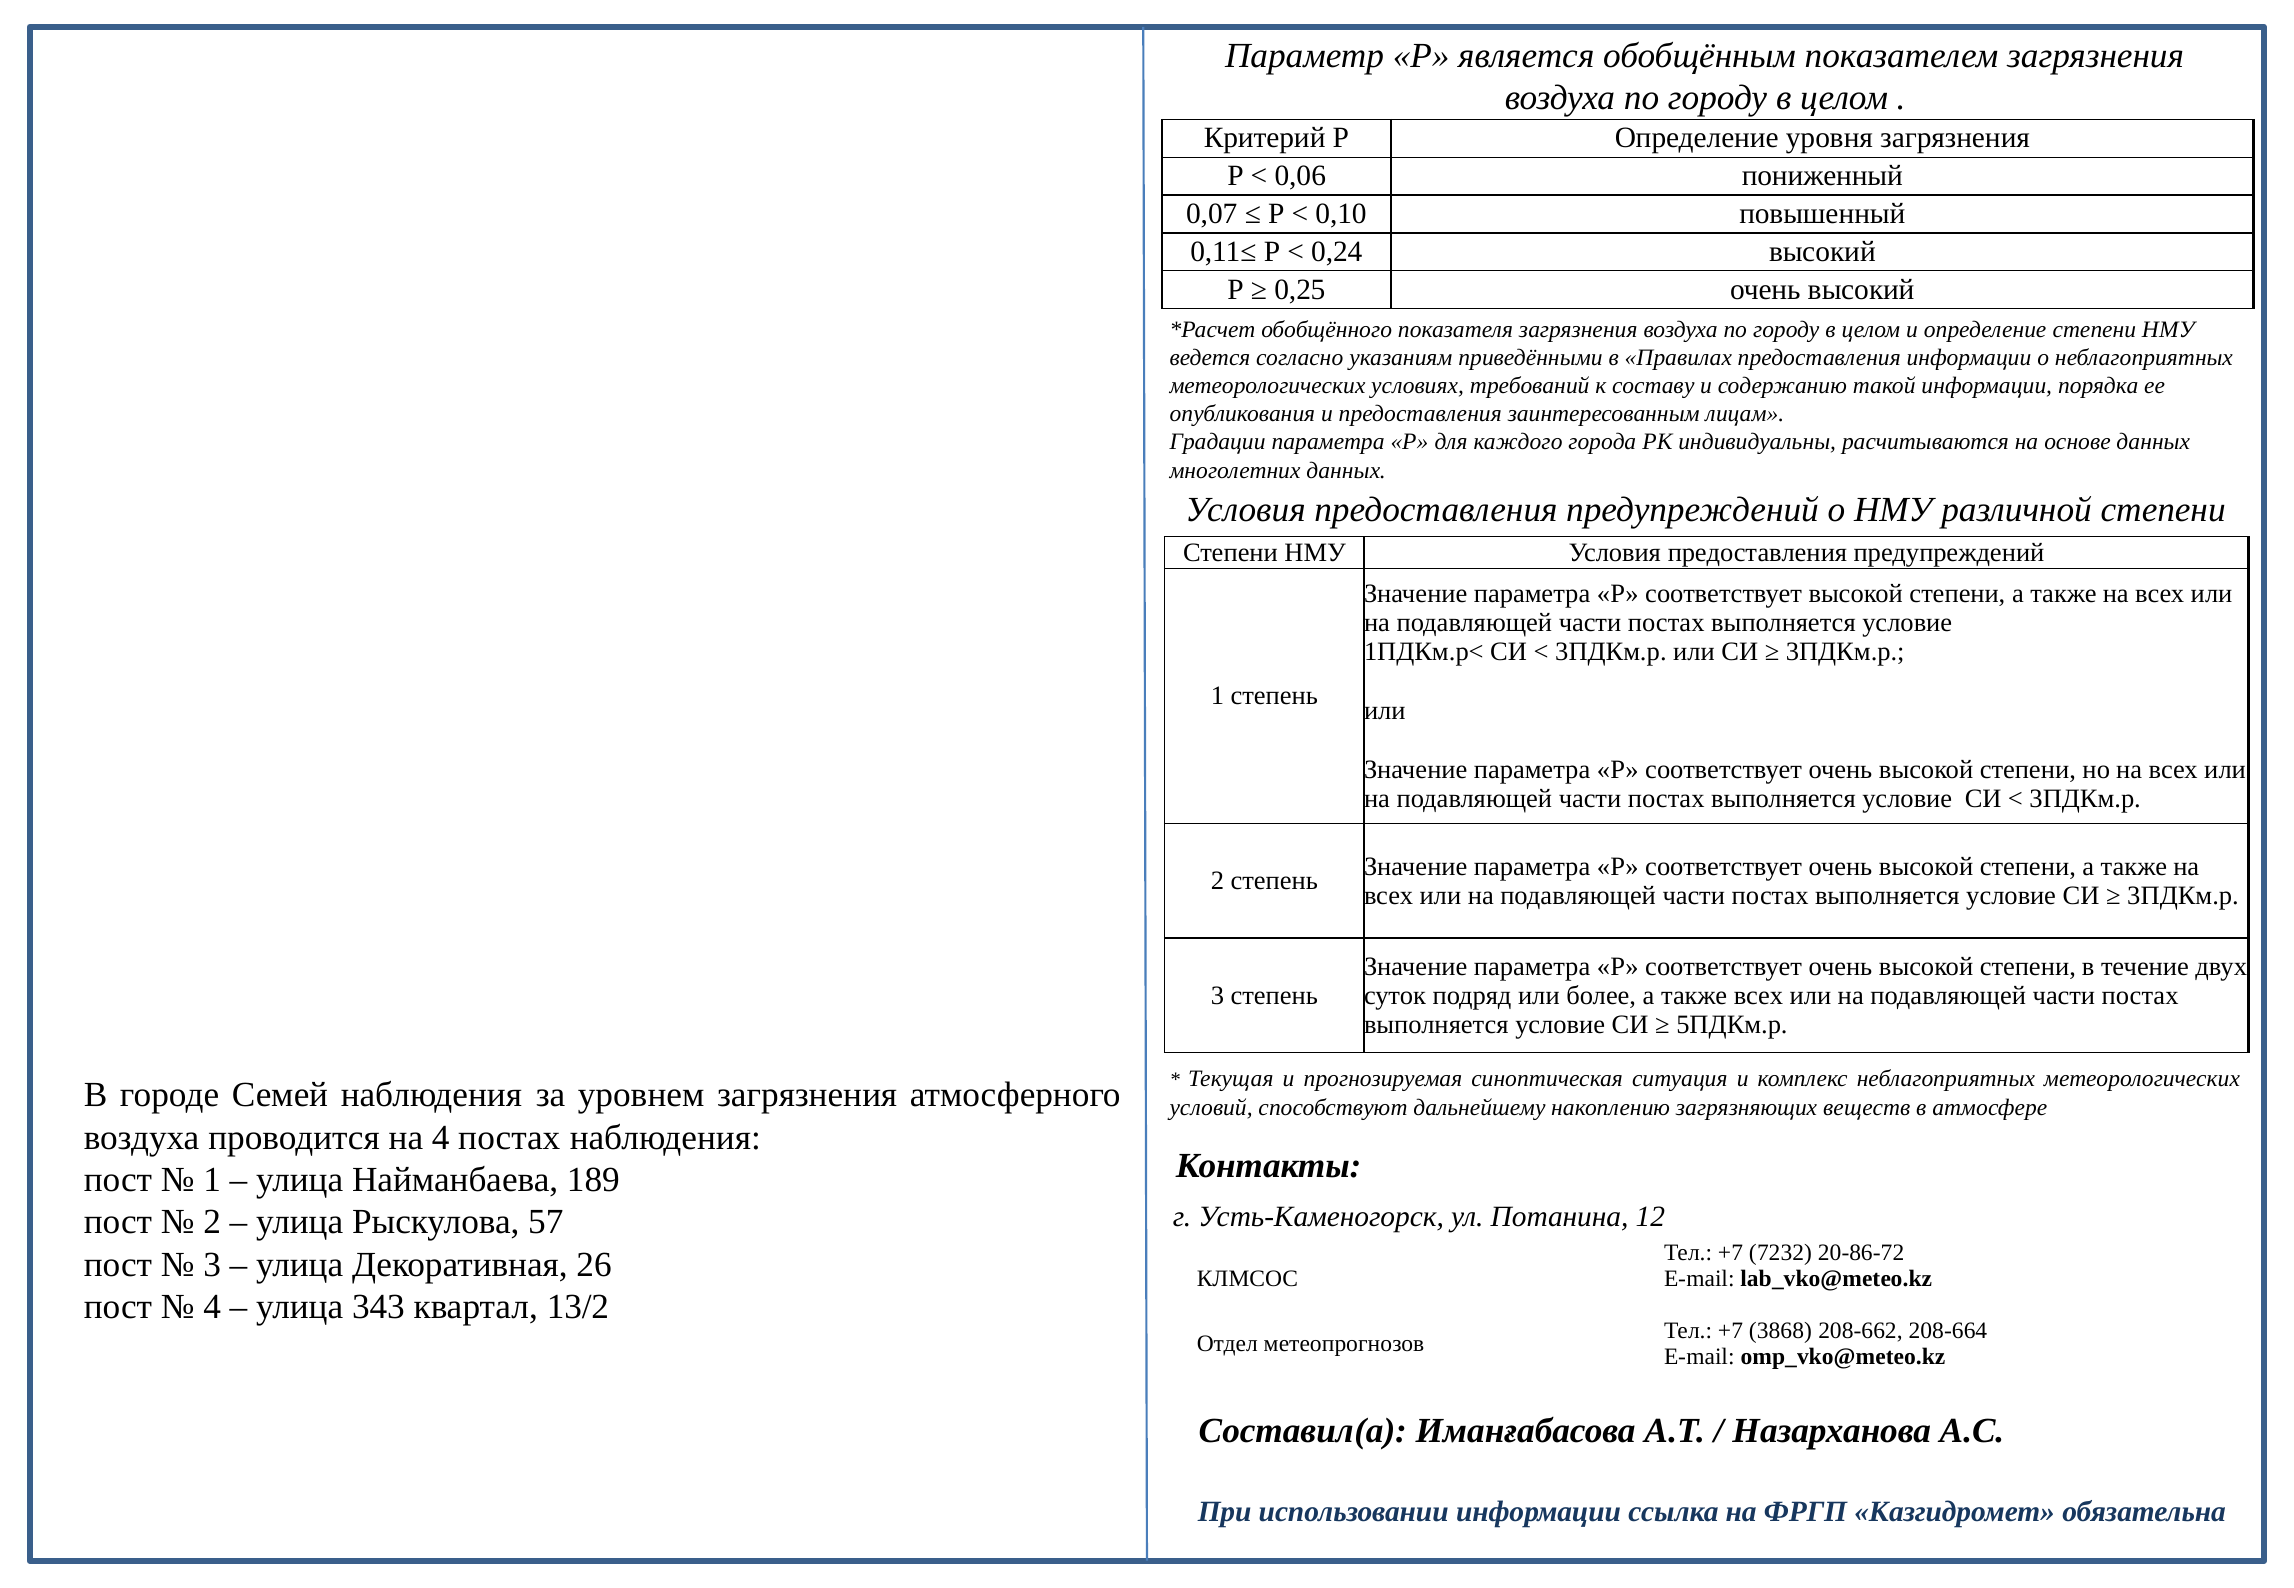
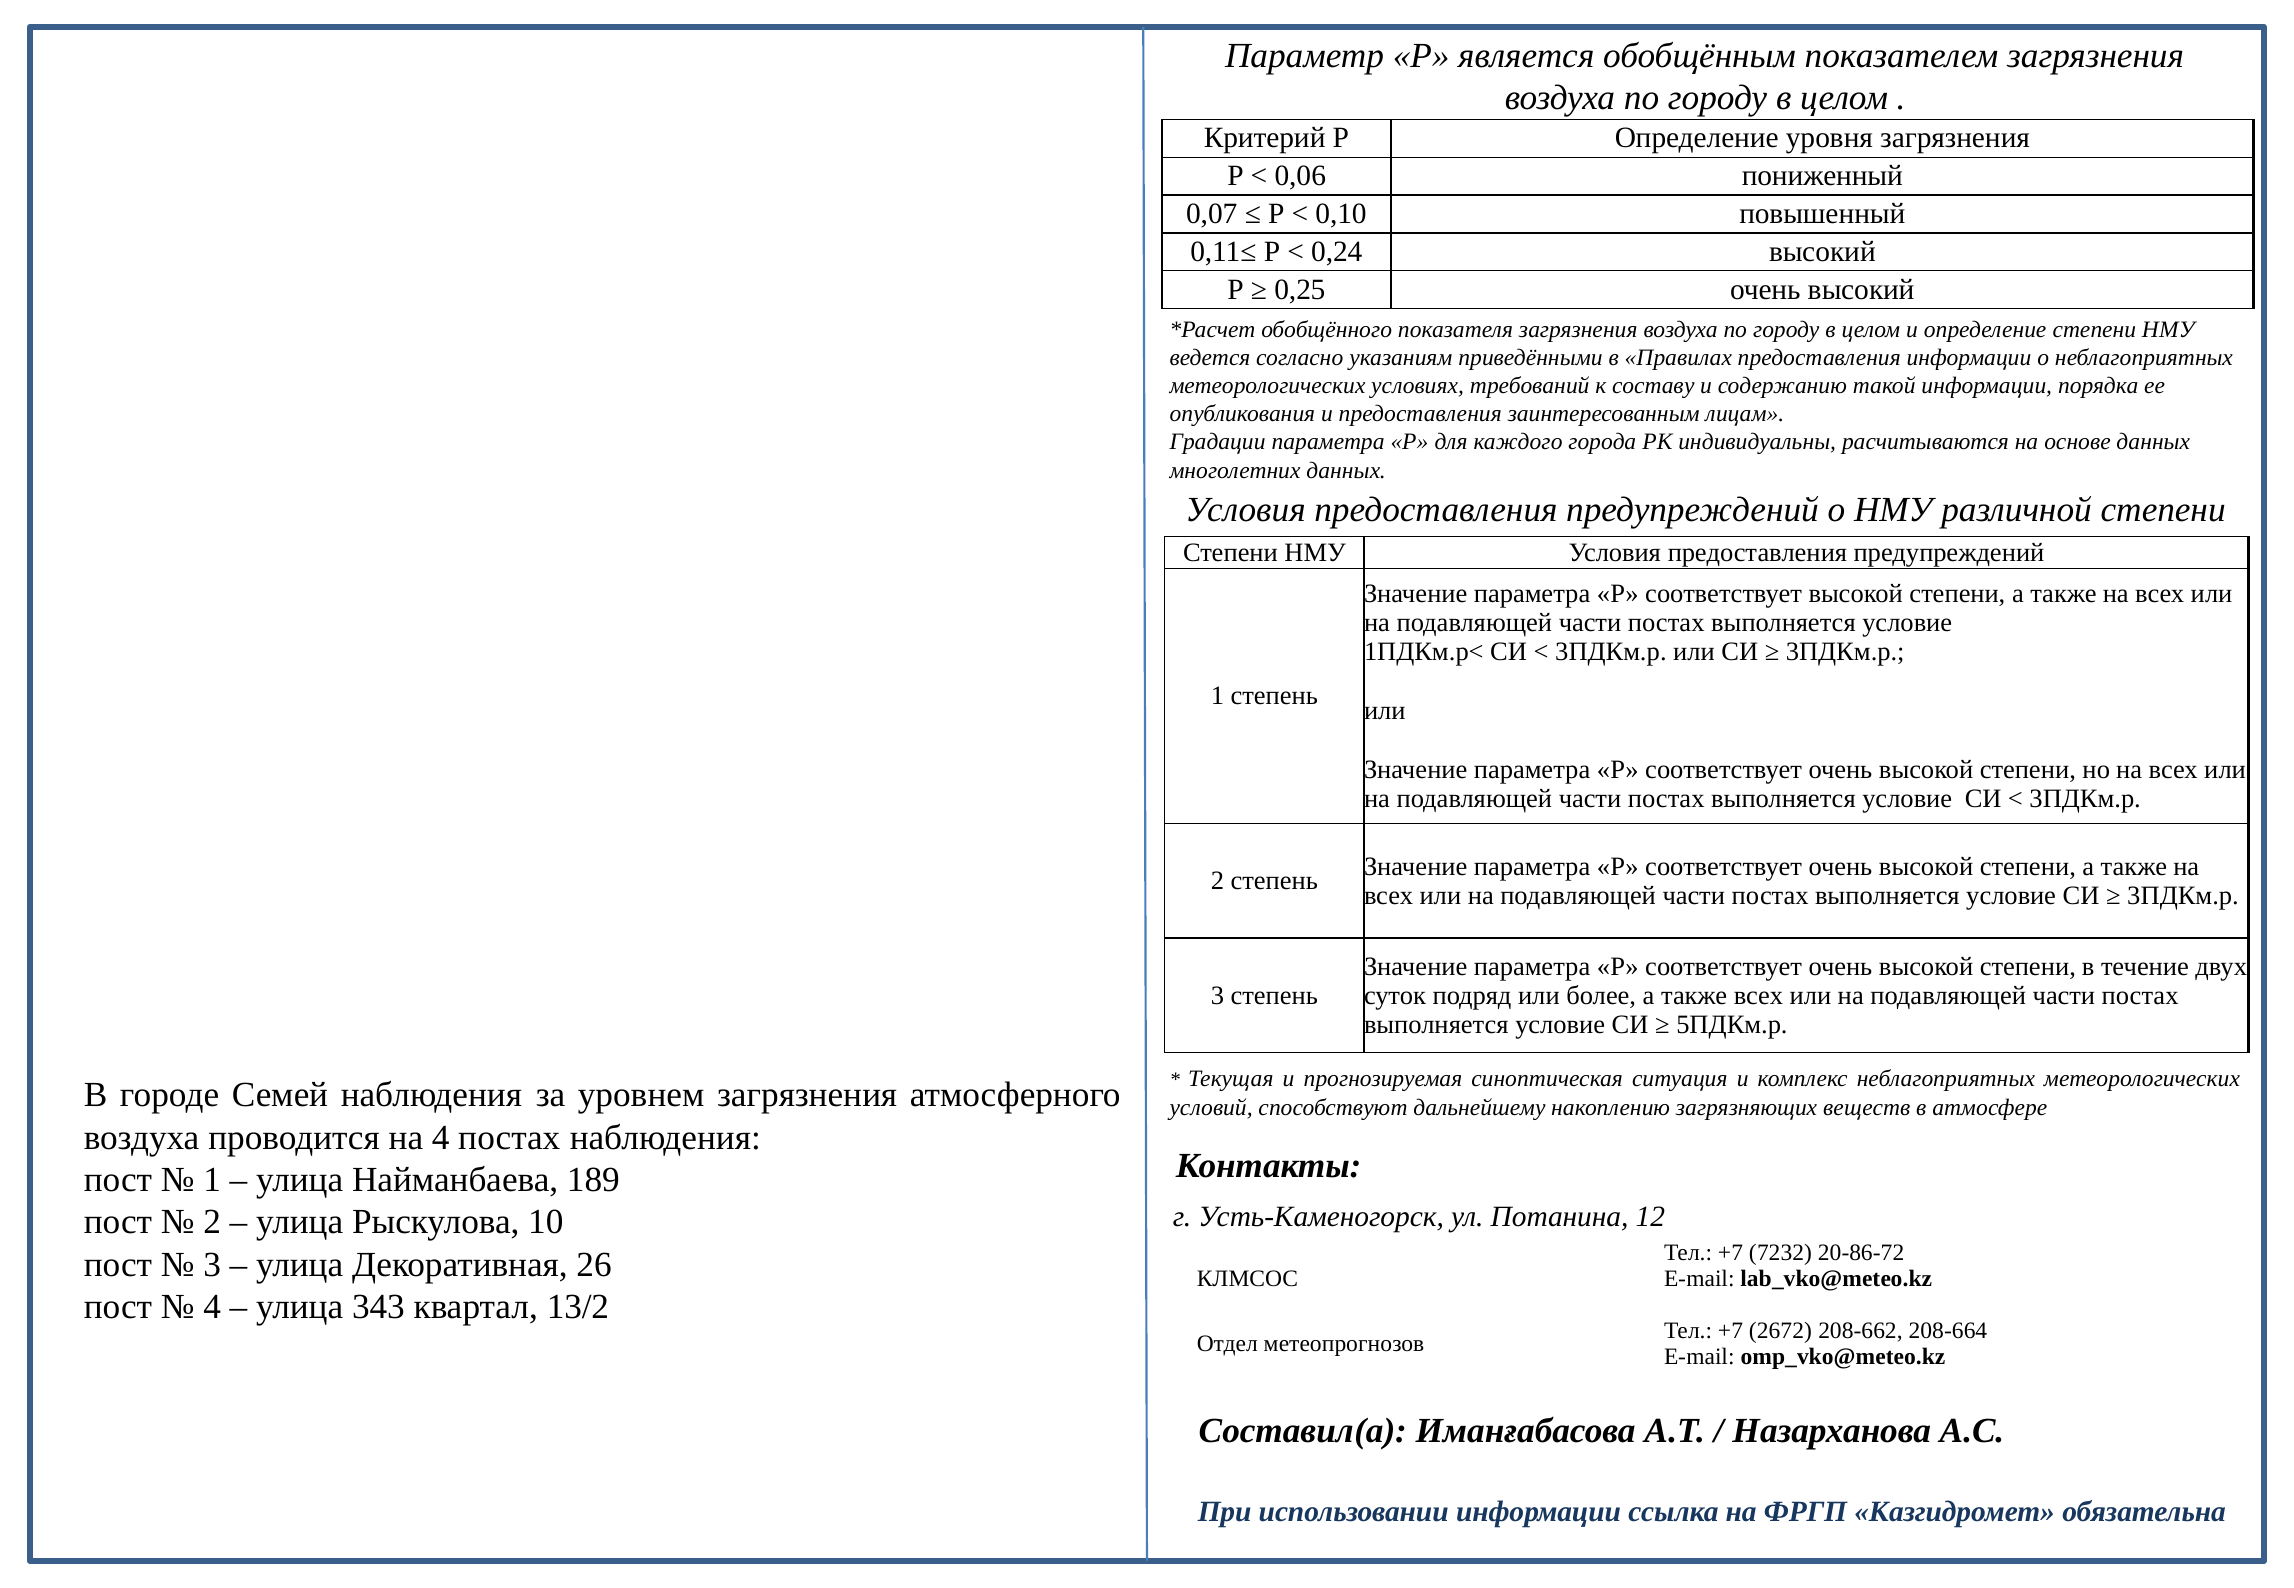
57: 57 -> 10 (546, 1222)
3868: 3868 -> 2672 (1780, 1331)
